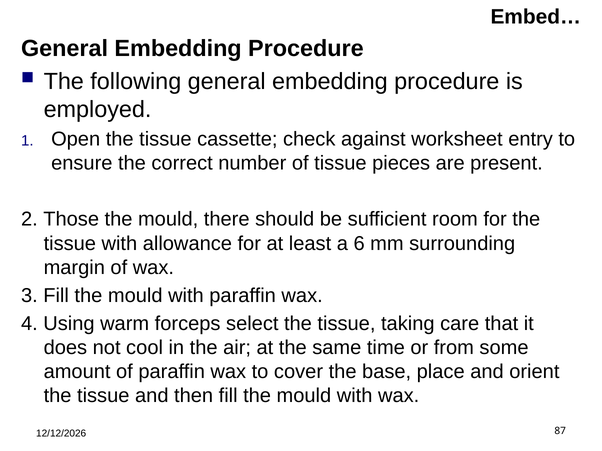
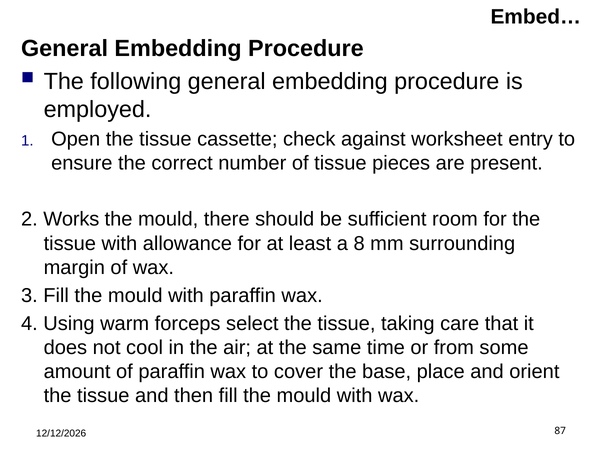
Those: Those -> Works (71, 220)
6: 6 -> 8 (359, 244)
